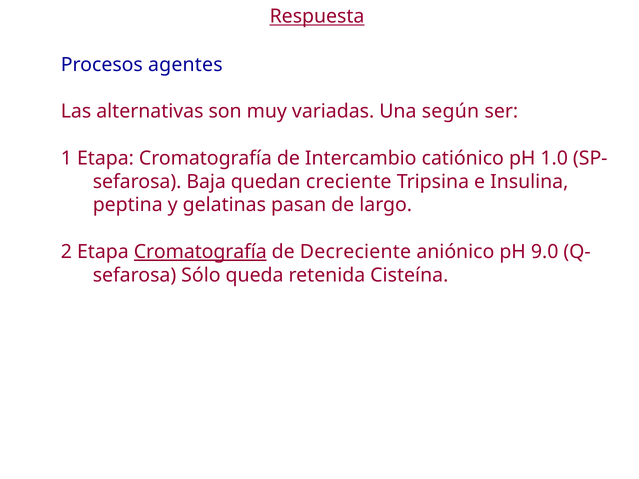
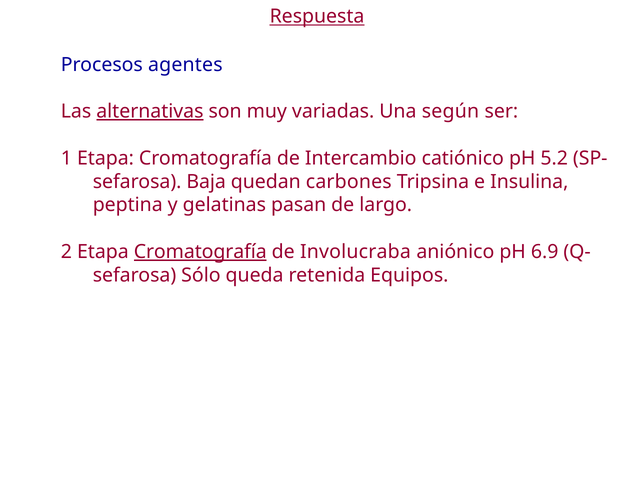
alternativas underline: none -> present (150, 111)
1.0: 1.0 -> 5.2 (554, 158)
creciente: creciente -> carbones (349, 182)
Decreciente: Decreciente -> Involucraba (355, 252)
9.0: 9.0 -> 6.9 (545, 252)
Cisteína: Cisteína -> Equipos (409, 275)
